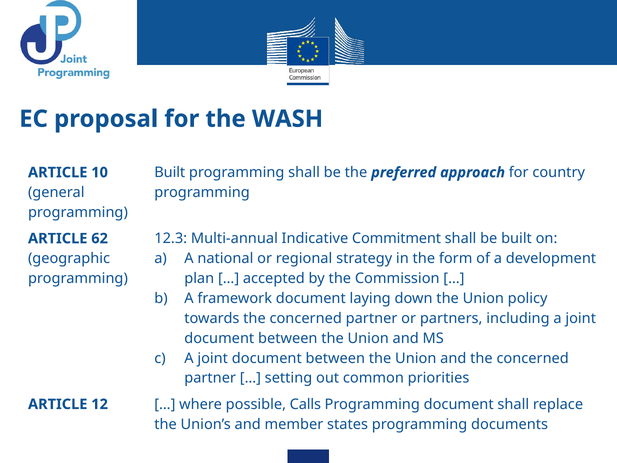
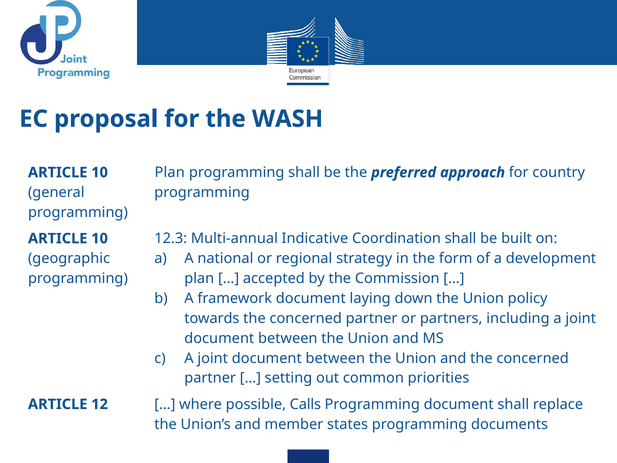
Built: Built -> Plan (170, 172)
Commitment: Commitment -> Coordination (396, 238)
62: 62 -> 10 (100, 238)
